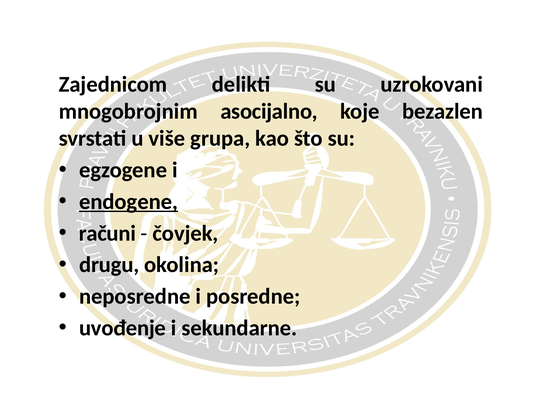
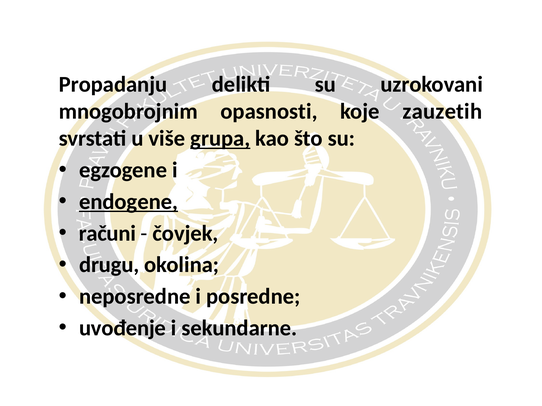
Zajednicom: Zajednicom -> Propadanju (113, 84)
asocijalno: asocijalno -> opasnosti (269, 112)
bezazlen: bezazlen -> zauzetih (442, 112)
grupa underline: none -> present (220, 139)
